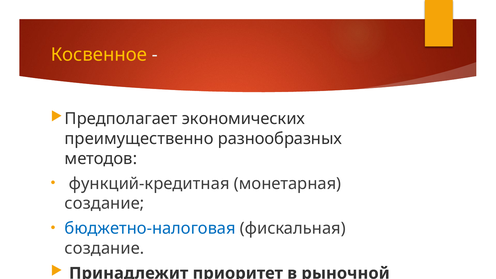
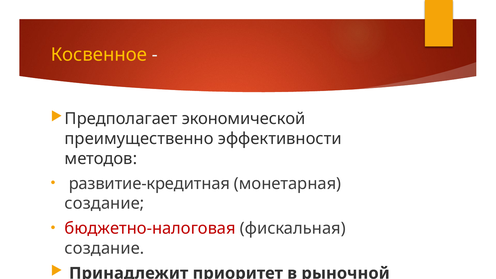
экономических: экономических -> экономической (243, 119)
разнообразных: разнообразных -> эффективности (280, 139)
функций-кредитная: функций-кредитная -> развитие-кредитная (149, 184)
бюджетно-налоговая colour: blue -> red (150, 228)
